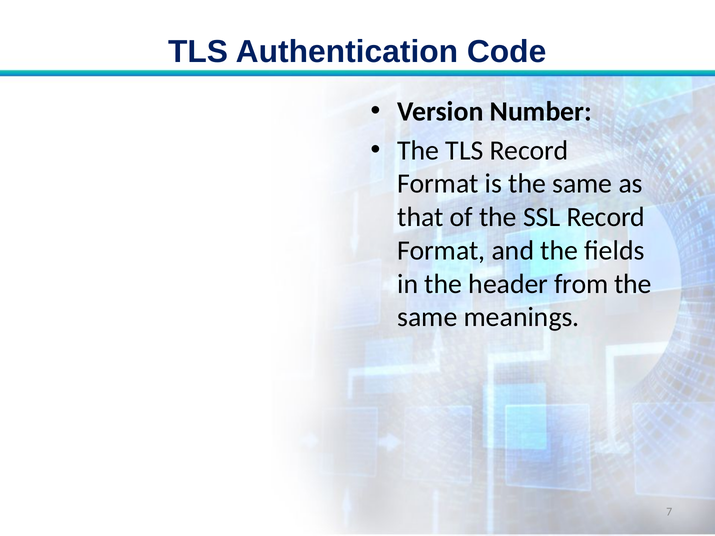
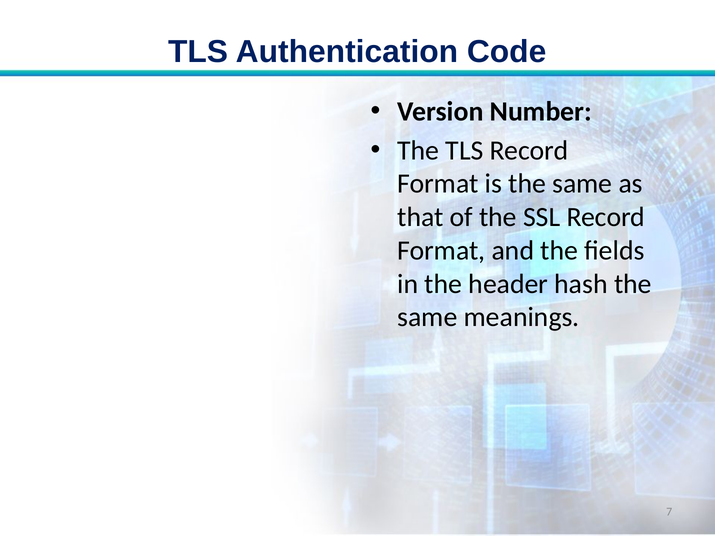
from: from -> hash (581, 284)
